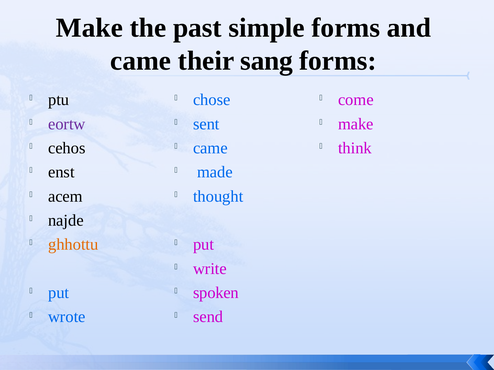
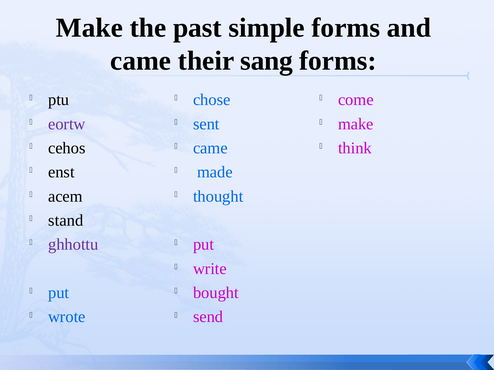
najde: najde -> stand (66, 221)
ghhottu colour: orange -> purple (73, 245)
spoken: spoken -> bought (216, 293)
